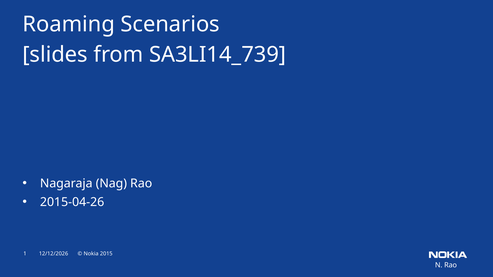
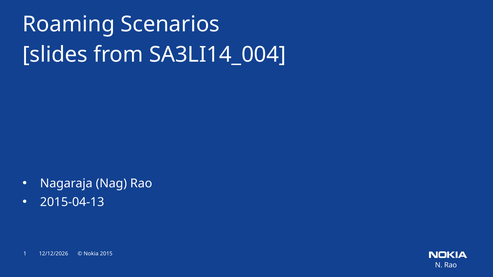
SA3LI14_739: SA3LI14_739 -> SA3LI14_004 (218, 55)
2015-04-26: 2015-04-26 -> 2015-04-13 (72, 202)
